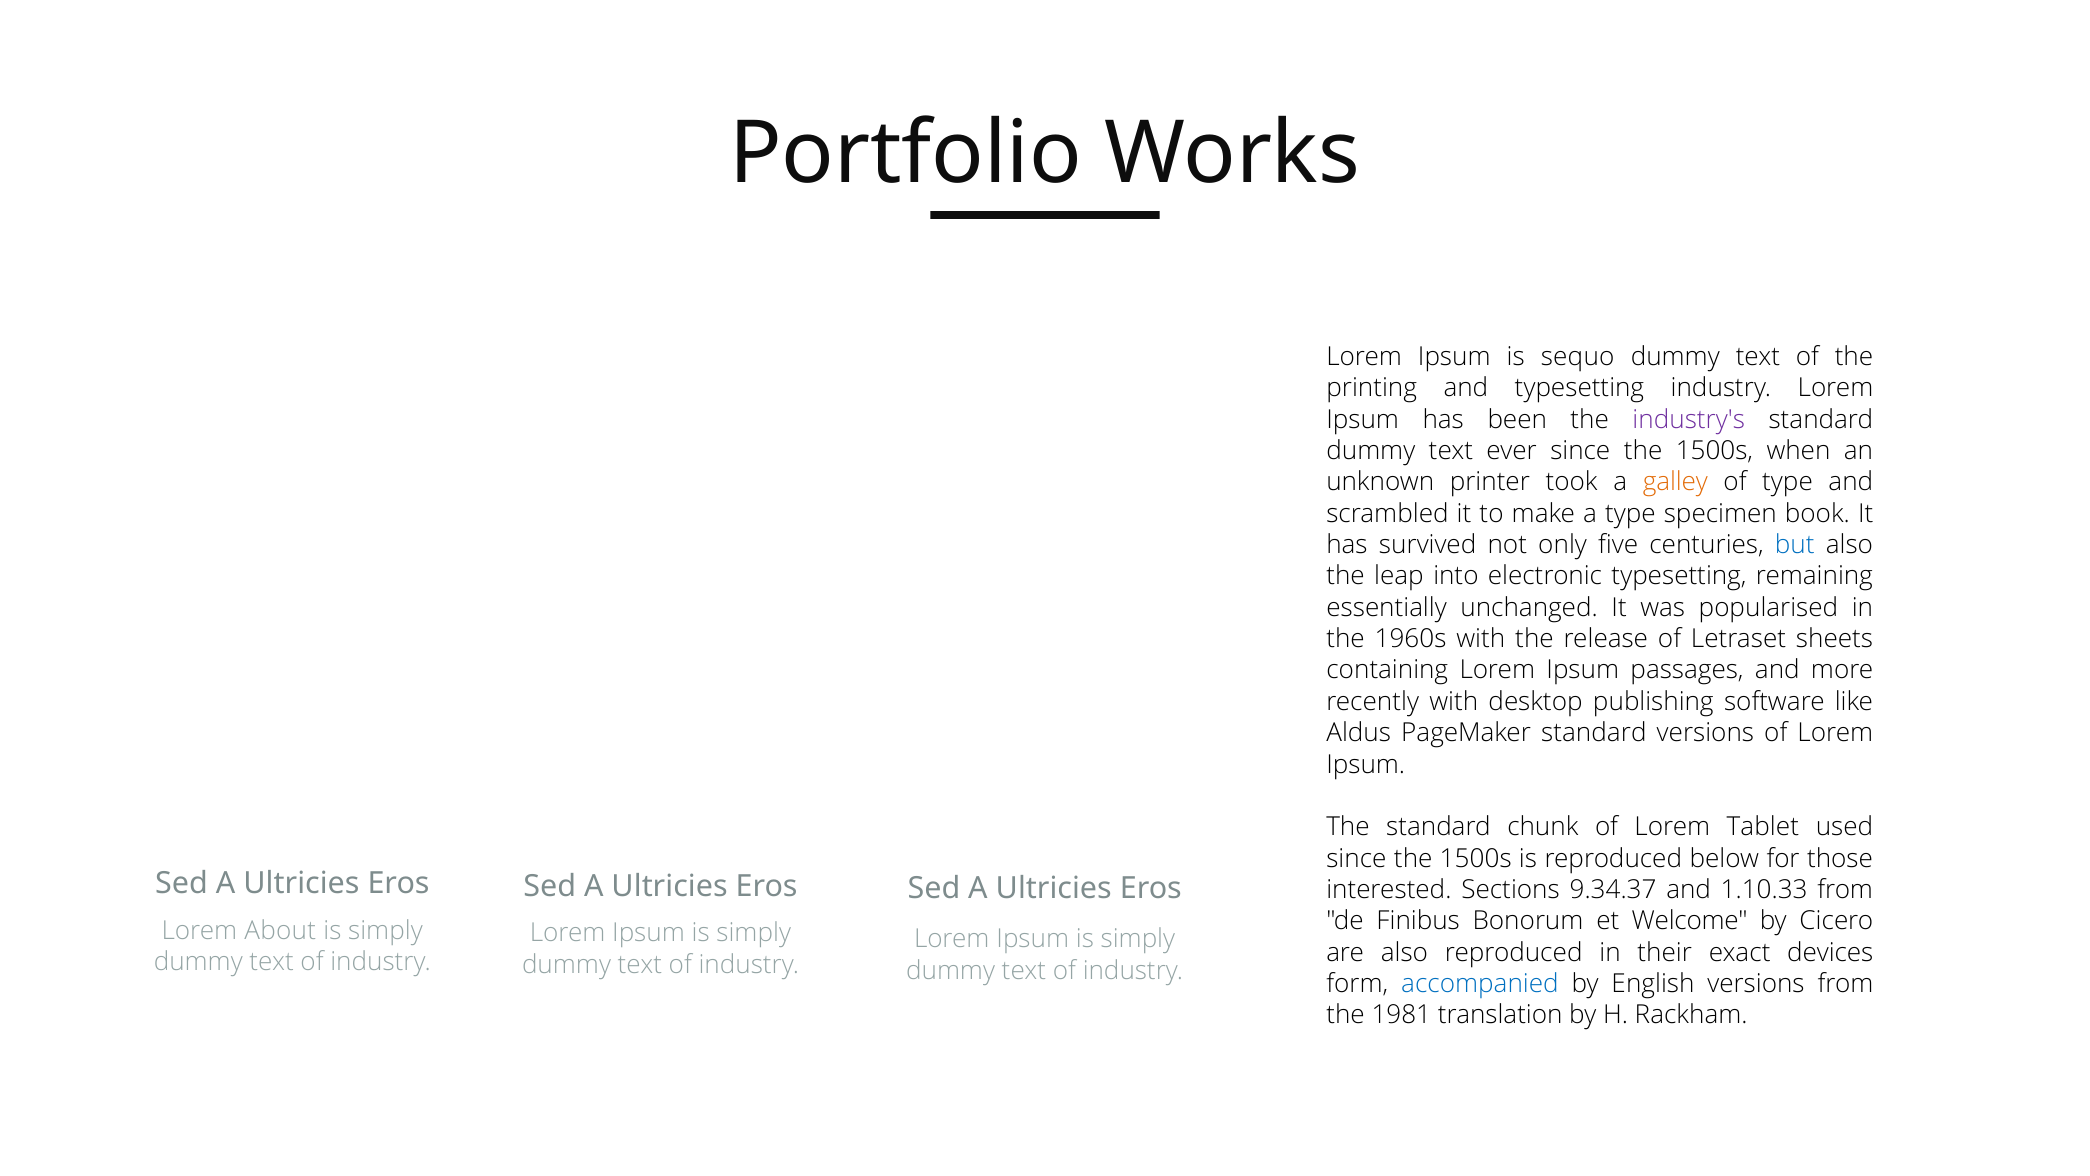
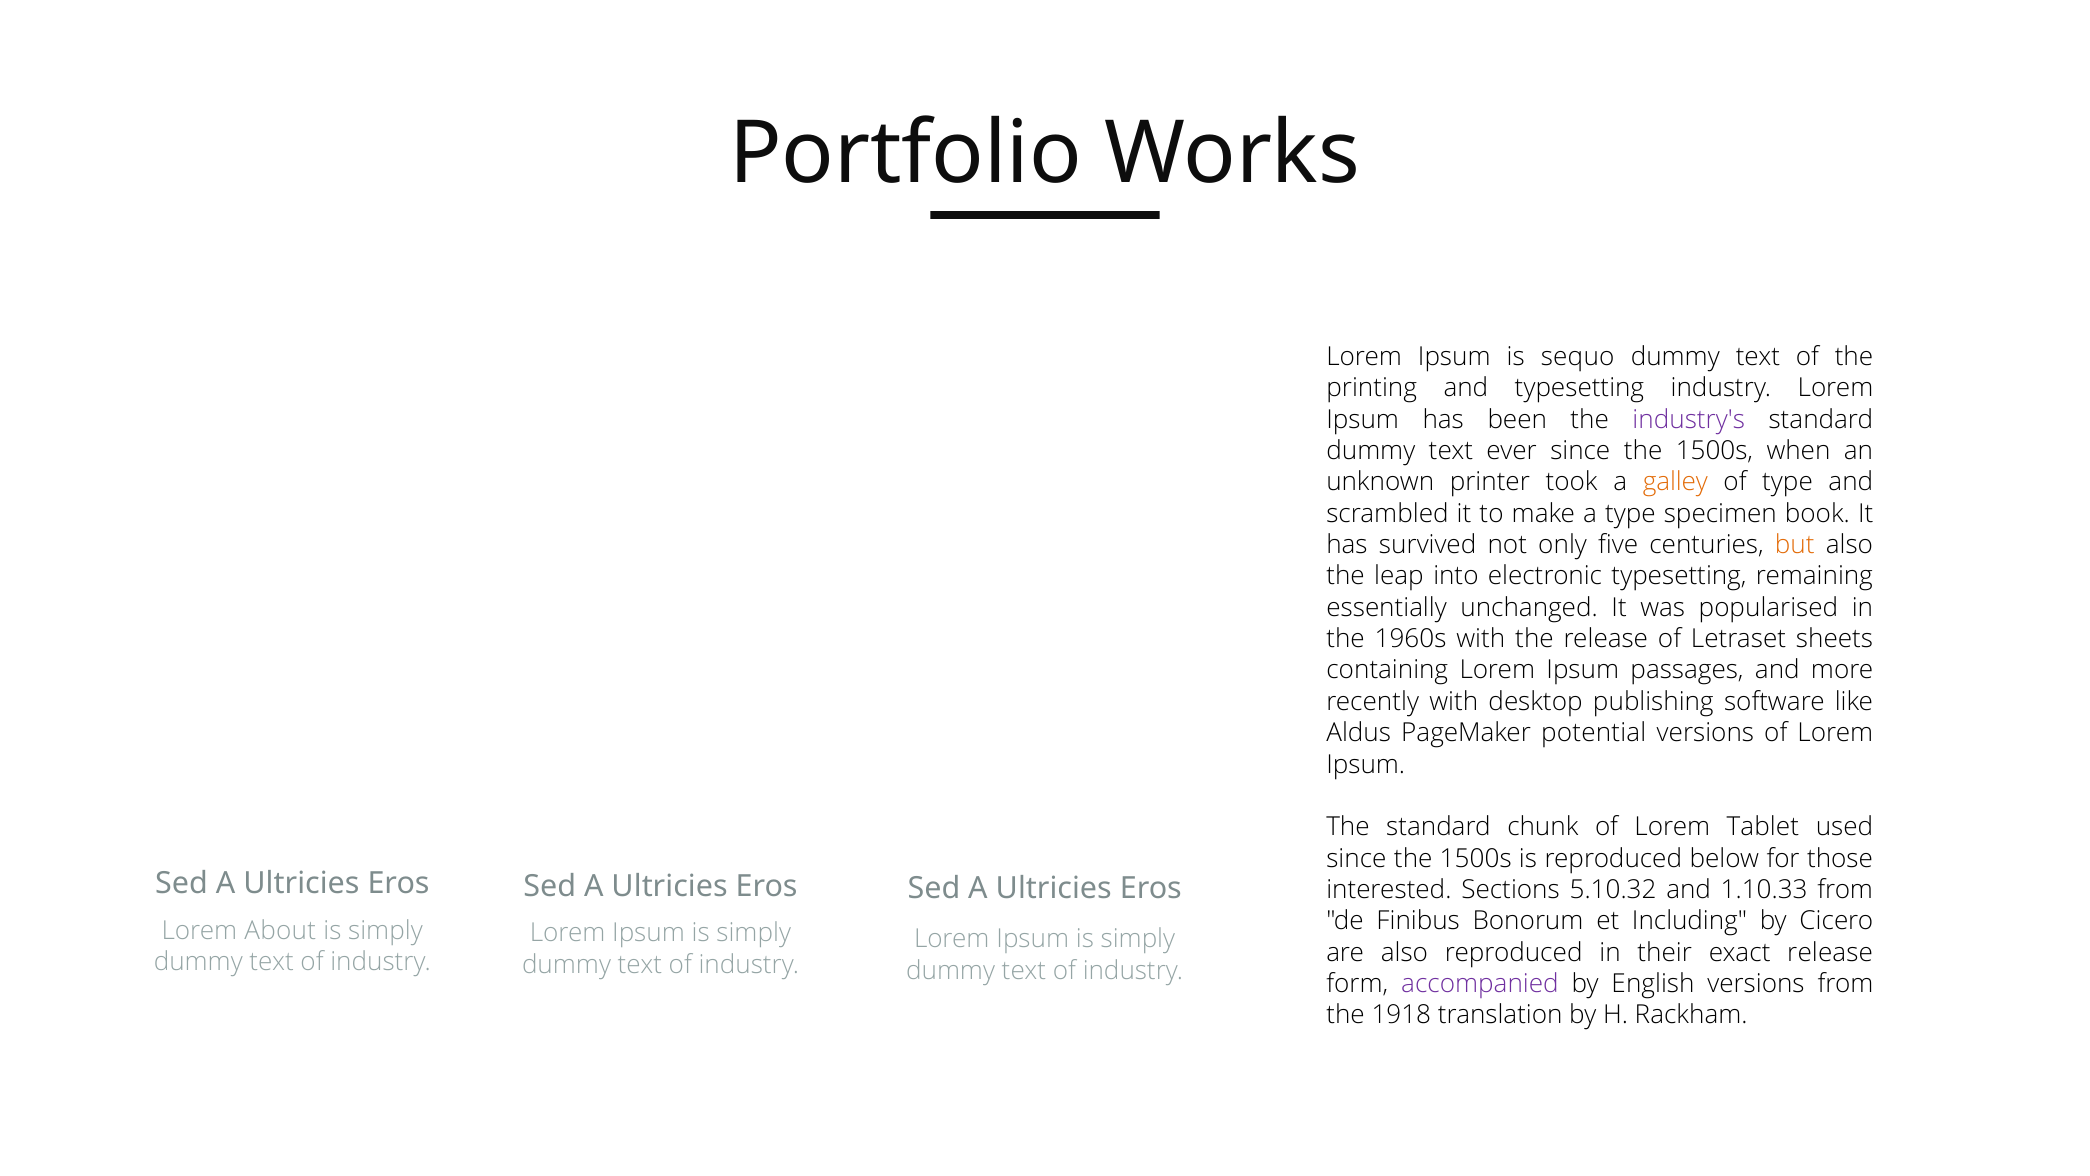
but colour: blue -> orange (1795, 545)
PageMaker standard: standard -> potential (1594, 733)
9.34.37: 9.34.37 -> 5.10.32 (1613, 890)
Welcome: Welcome -> Including (1690, 921)
exact devices: devices -> release (1830, 953)
accompanied colour: blue -> purple (1480, 984)
1981: 1981 -> 1918 (1401, 1015)
